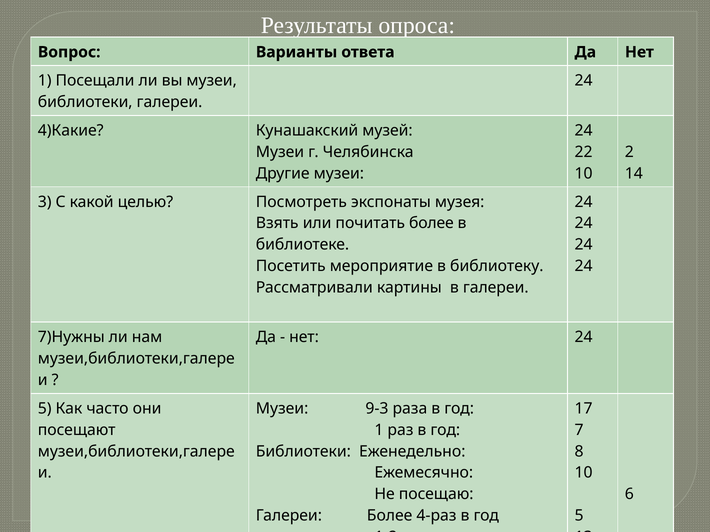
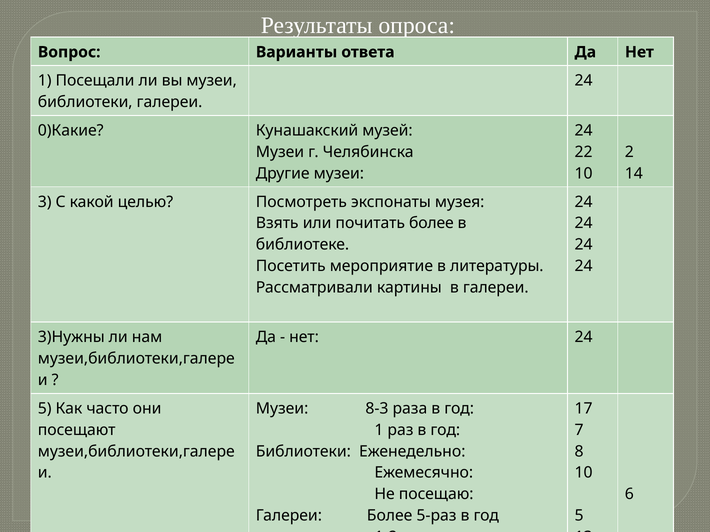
4)Какие: 4)Какие -> 0)Какие (71, 131)
библиотеку: библиотеку -> литературы (497, 266)
7)Нужны: 7)Нужны -> 3)Нужны (71, 338)
9-3: 9-3 -> 8-3 (377, 409)
4-раз: 4-раз -> 5-раз (436, 516)
